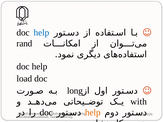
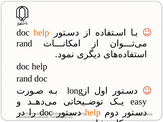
help colour: blue -> orange (41, 33)
load: load -> rand (24, 79)
with: with -> easy (139, 102)
